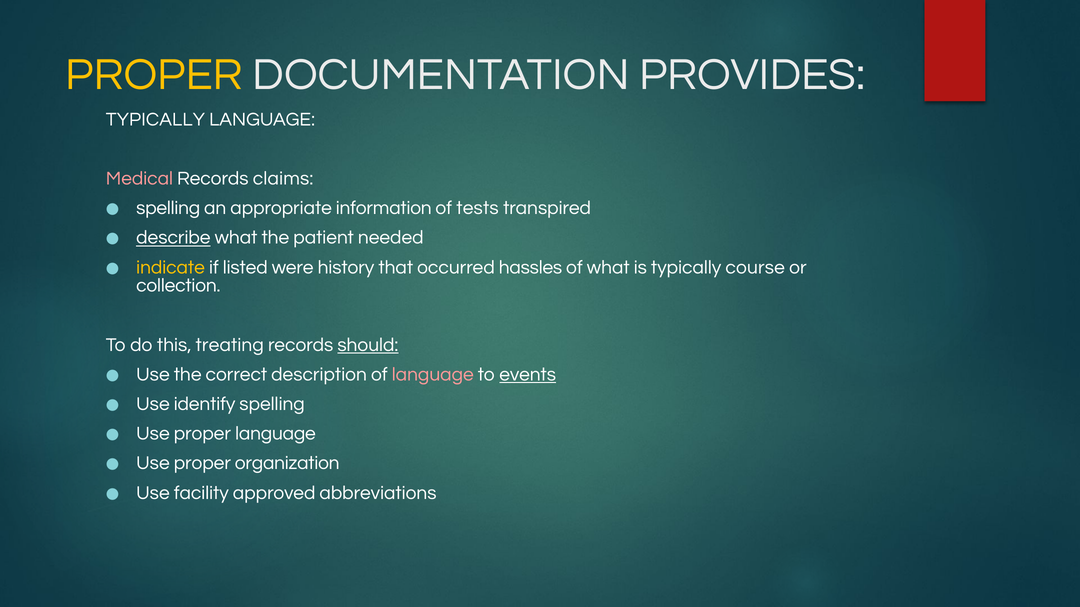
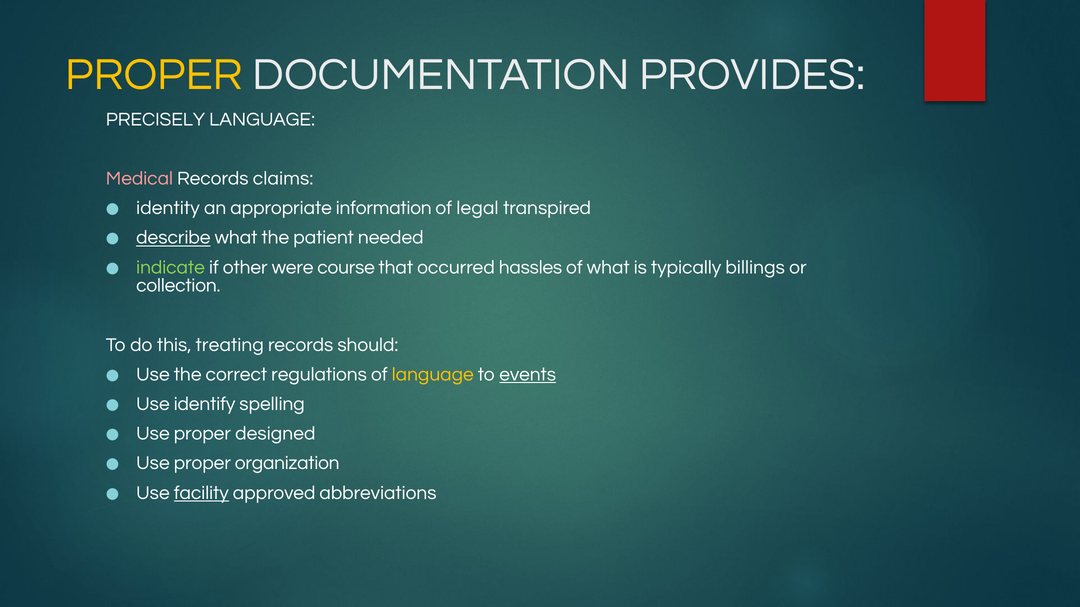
TYPICALLY: TYPICALLY -> PRECISELY (155, 119)
spelling: spelling -> identity (168, 208)
tests: tests -> legal (478, 208)
indicate colour: yellow -> light green (171, 267)
listed: listed -> other (245, 267)
history: history -> course (346, 267)
course: course -> billings (755, 267)
should underline: present -> none (368, 345)
description: description -> regulations (319, 375)
language colour: pink -> yellow (433, 375)
proper language: language -> designed (275, 434)
facility underline: none -> present (201, 493)
